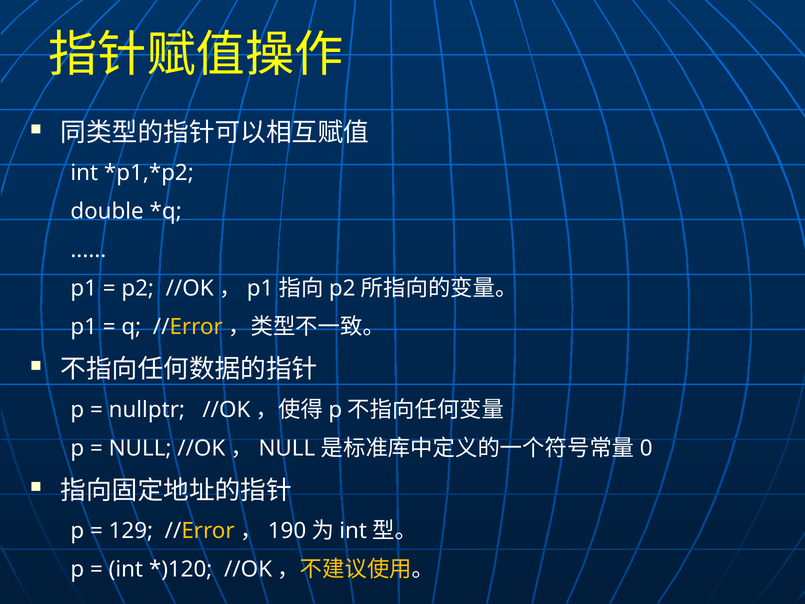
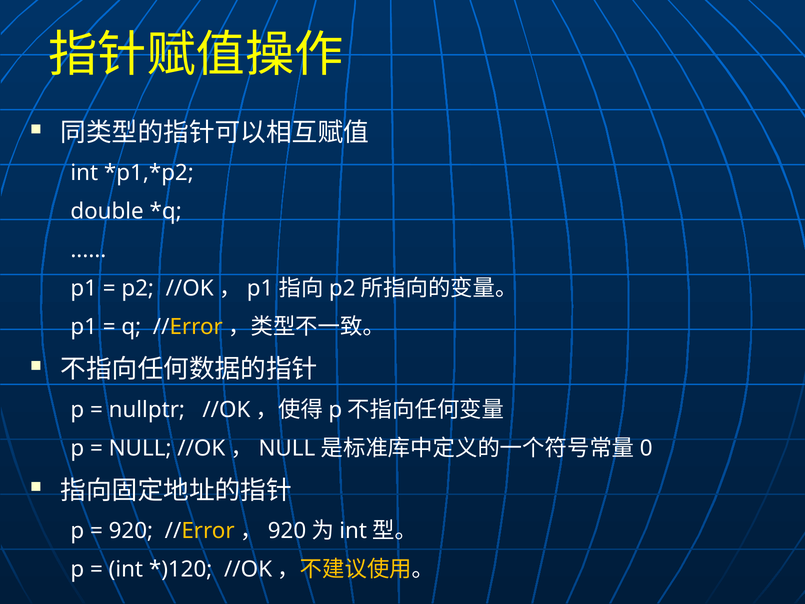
129: 129 -> 920 (131, 531)
190: 190 -> 920 (287, 531)
